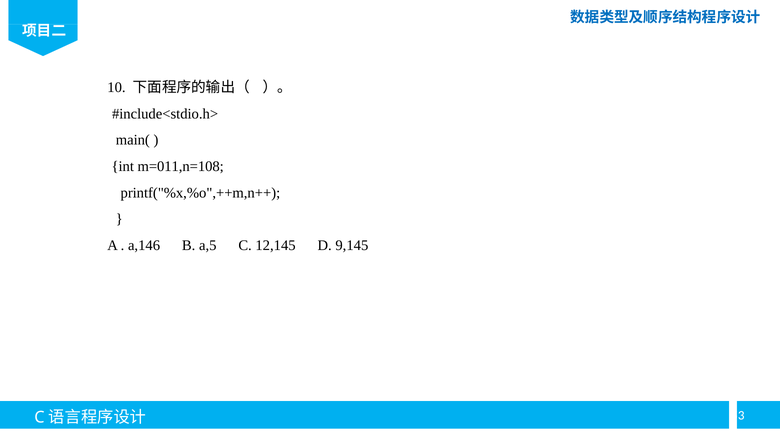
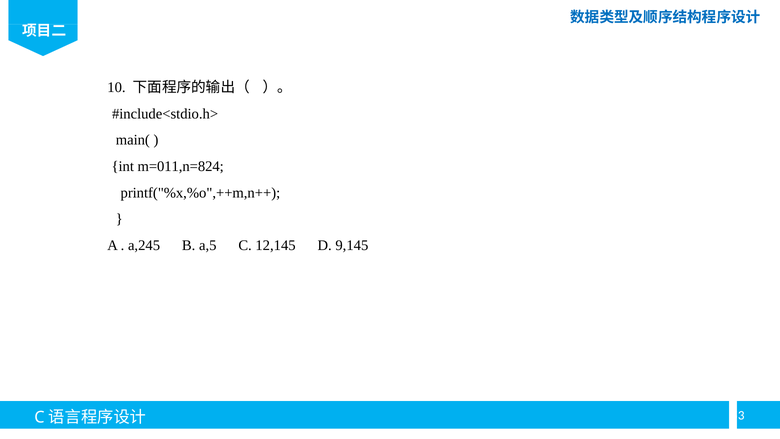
m=011,n=108: m=011,n=108 -> m=011,n=824 (181, 166)
a,146: a,146 -> a,245 (144, 245)
